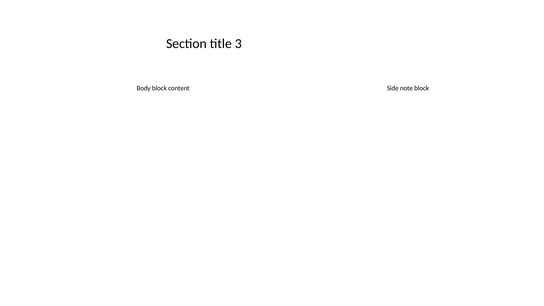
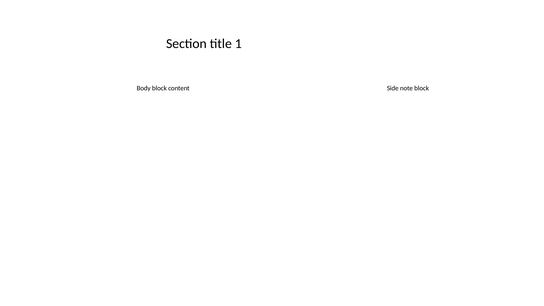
3: 3 -> 1 (238, 44)
